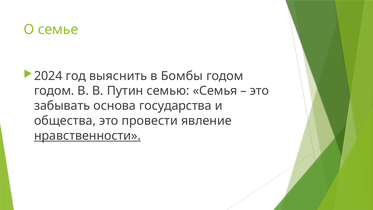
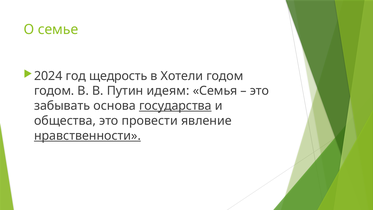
выяснить: выяснить -> щедрость (118, 76)
Бомбы: Бомбы -> Хотели (182, 76)
семью: семью -> идеям (168, 91)
государства underline: none -> present (175, 106)
